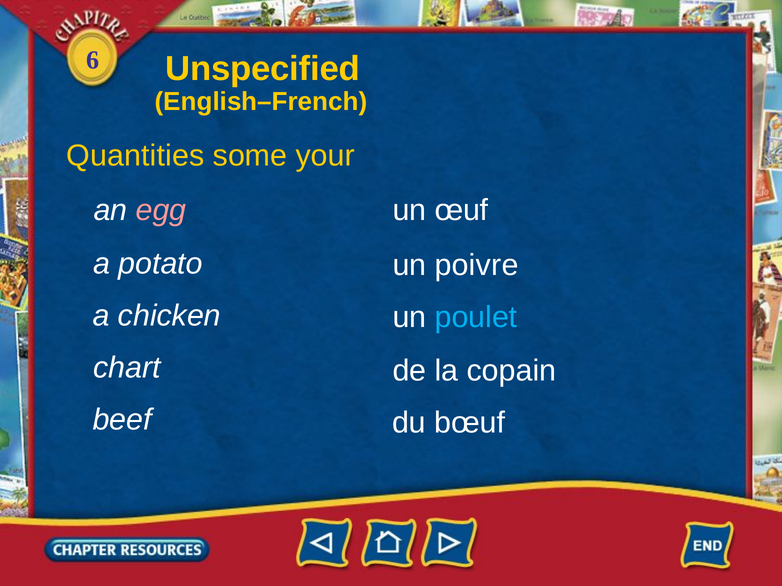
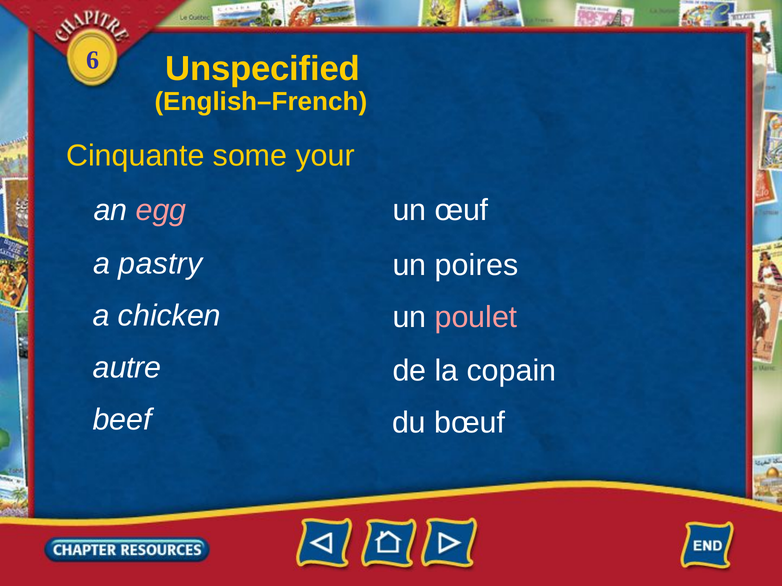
Quantities: Quantities -> Cinquante (135, 156)
potato: potato -> pastry (160, 264)
poivre: poivre -> poires (477, 265)
poulet colour: light blue -> pink (476, 318)
chart: chart -> autre (127, 368)
